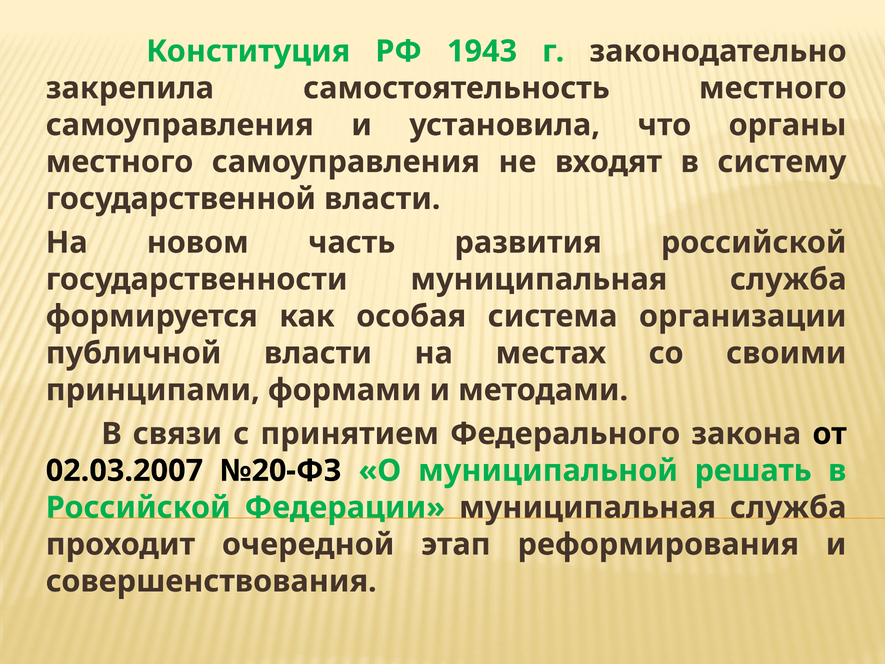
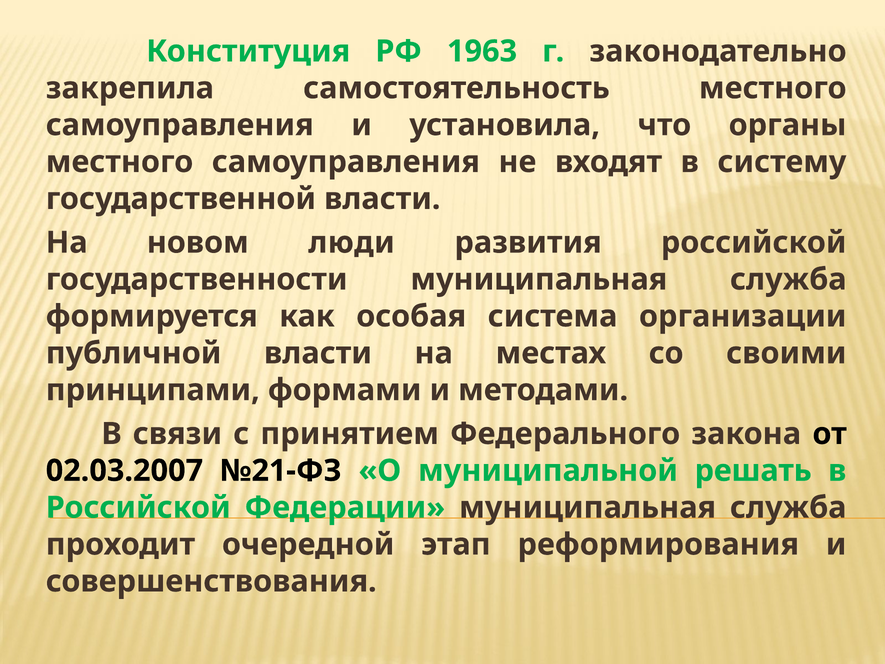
1943: 1943 -> 1963 (482, 51)
часть: часть -> люди (352, 242)
№20-ФЗ: №20-ФЗ -> №21-ФЗ (281, 471)
